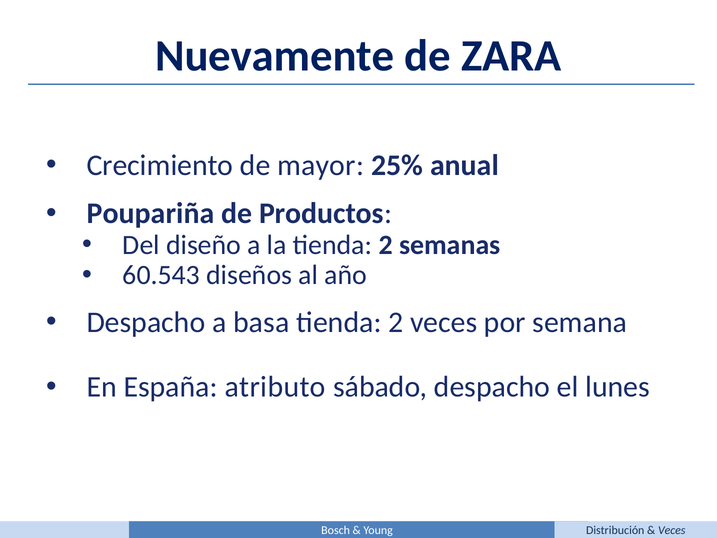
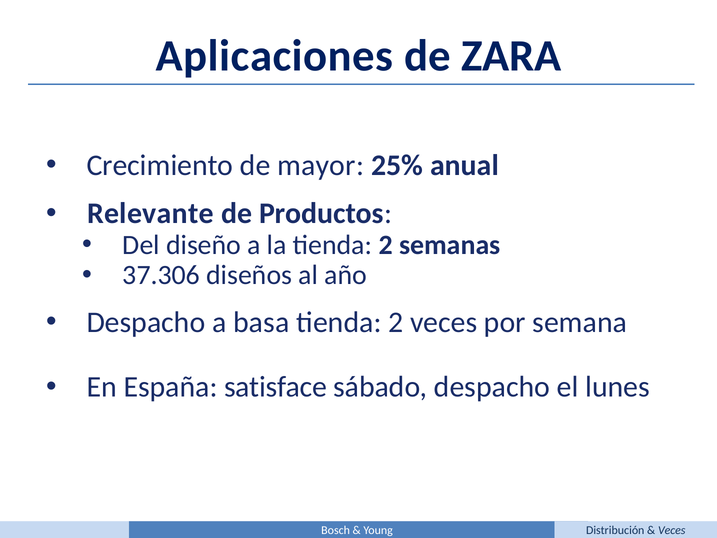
Nuevamente: Nuevamente -> Aplicaciones (274, 56)
Poupariña: Poupariña -> Relevante (150, 213)
60.543: 60.543 -> 37.306 (161, 275)
atributo: atributo -> satisface (276, 387)
